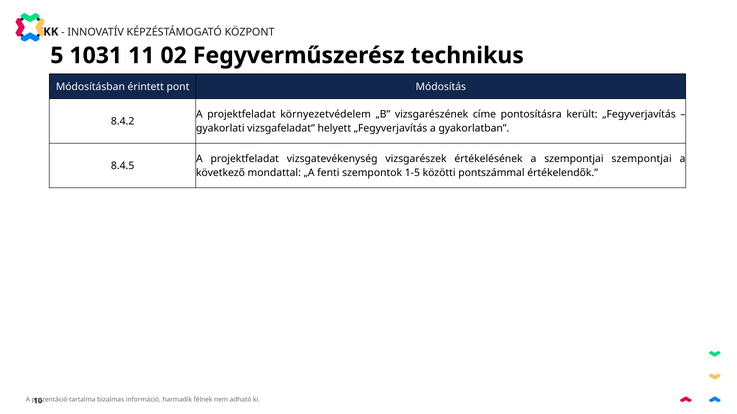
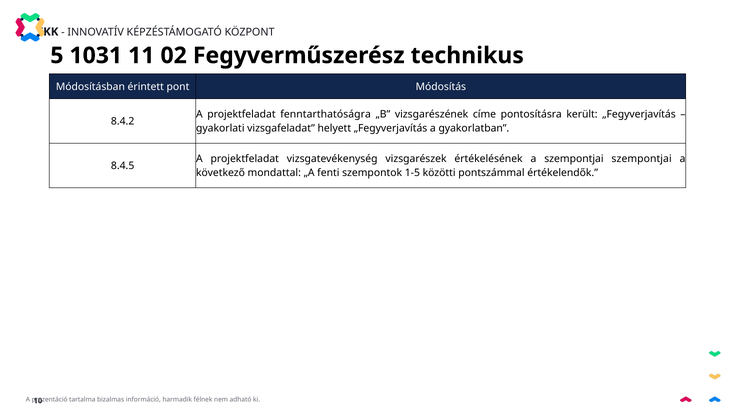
környezetvédelem: környezetvédelem -> fenntarthatóságra (326, 114)
